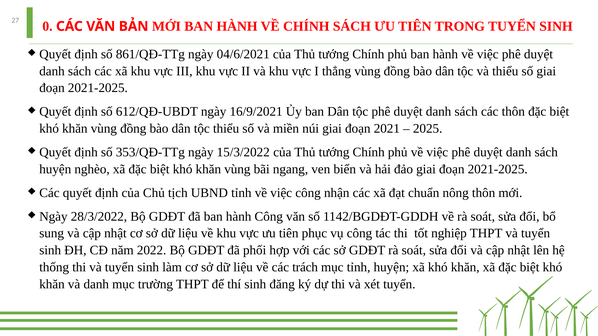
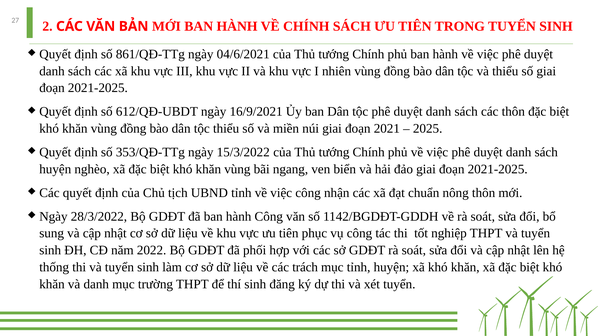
0: 0 -> 2 (47, 26)
thẳng: thẳng -> nhiên (337, 71)
